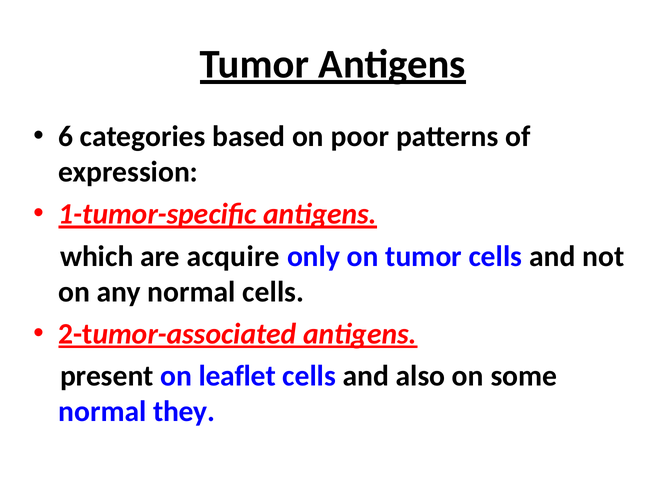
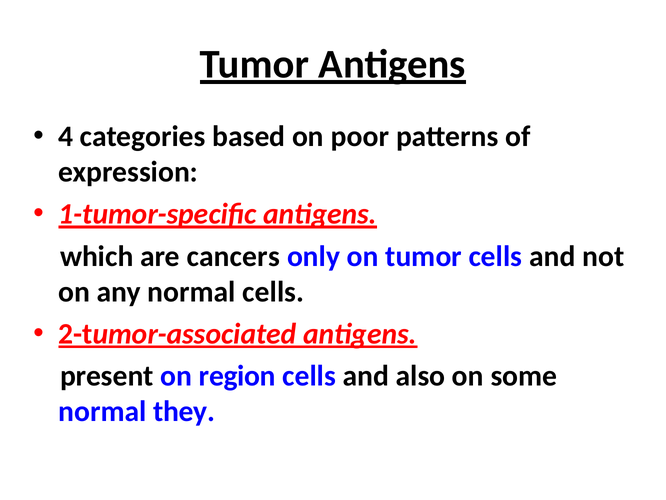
6: 6 -> 4 (66, 136)
acquire: acquire -> cancers (233, 256)
leaflet: leaflet -> region (237, 376)
